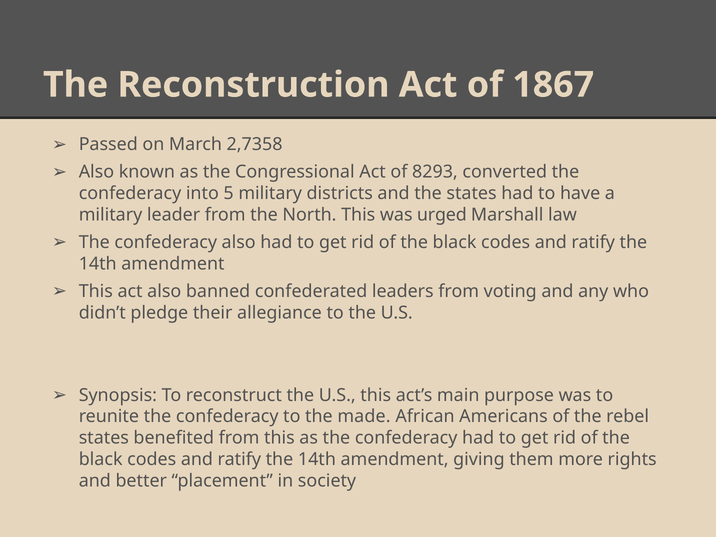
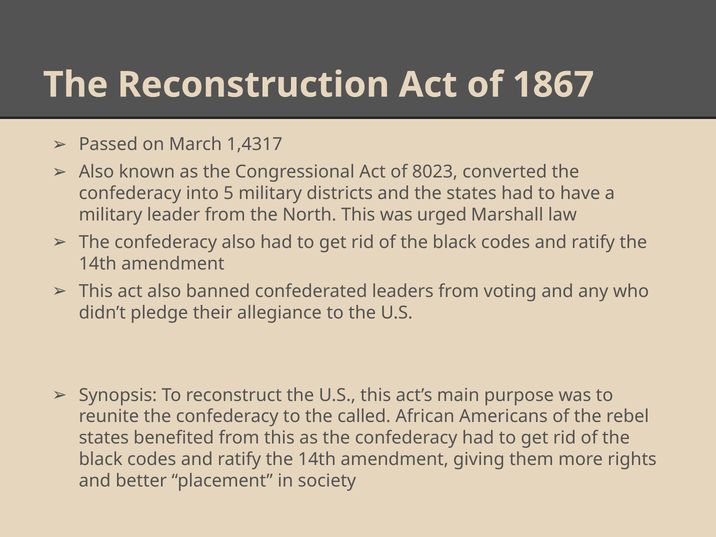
2,7358: 2,7358 -> 1,4317 (255, 144)
8293: 8293 -> 8023 (435, 172)
made: made -> called (364, 417)
